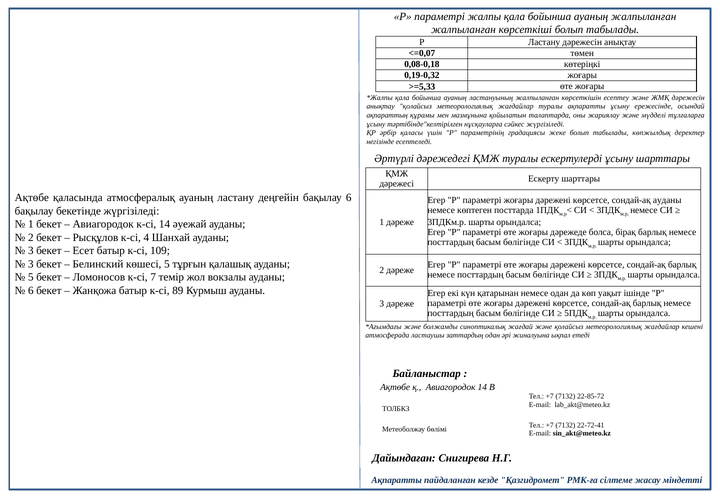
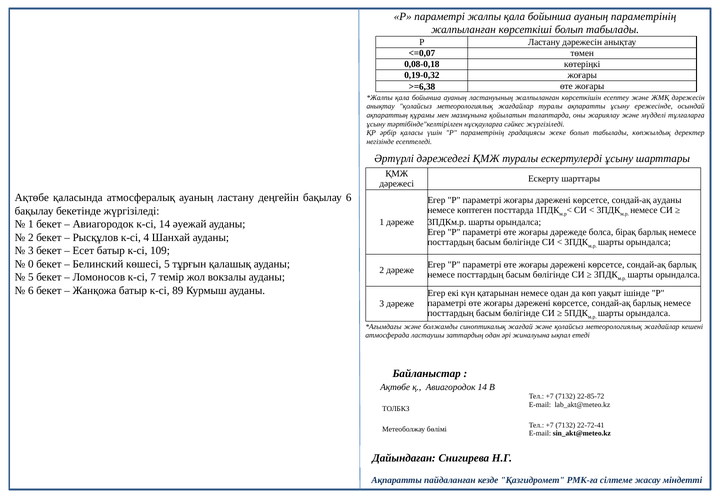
ауаның жалпыланған: жалпыланған -> параметрінің (644, 16)
>=5,33: >=5,33 -> >=6,38 (422, 87)
3: 3 -> 0 (31, 264)
